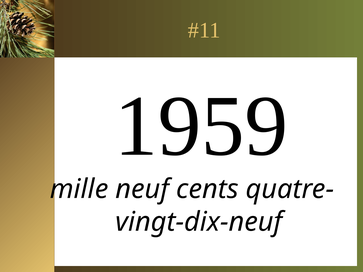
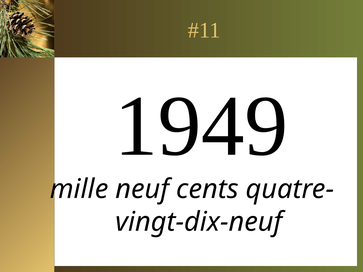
1959: 1959 -> 1949 (201, 126)
